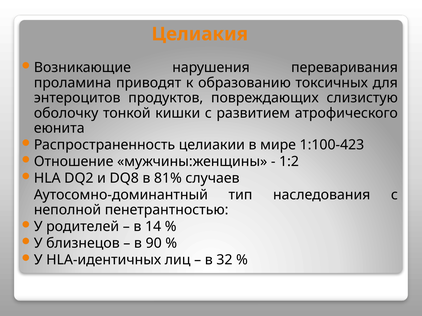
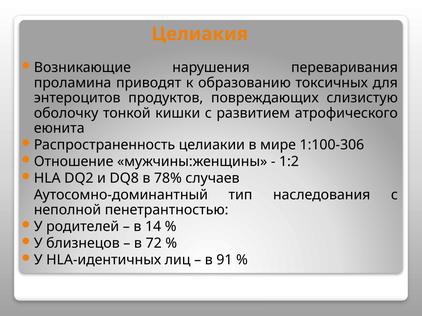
1:100-423: 1:100-423 -> 1:100-306 (332, 145)
81%: 81% -> 78% (168, 178)
90: 90 -> 72 (154, 244)
32: 32 -> 91 (224, 260)
